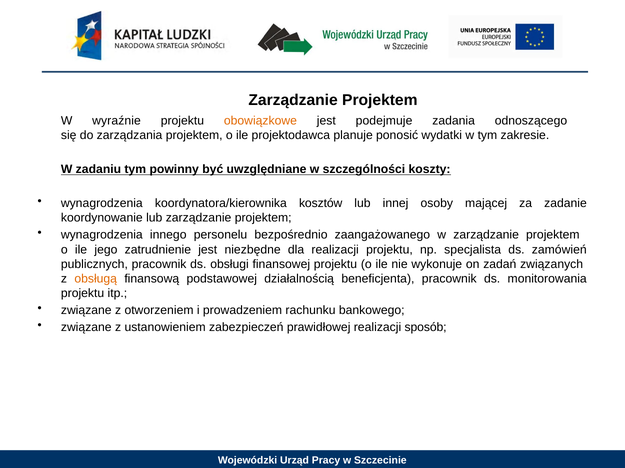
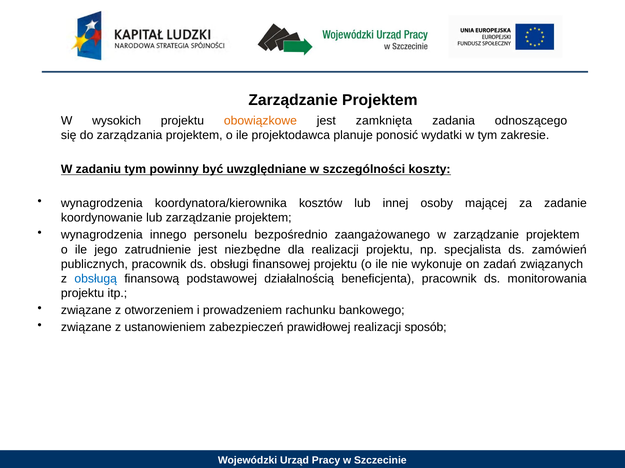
wyraźnie: wyraźnie -> wysokich (117, 121)
podejmuje: podejmuje -> zamknięta (384, 121)
obsługą colour: orange -> blue (96, 279)
